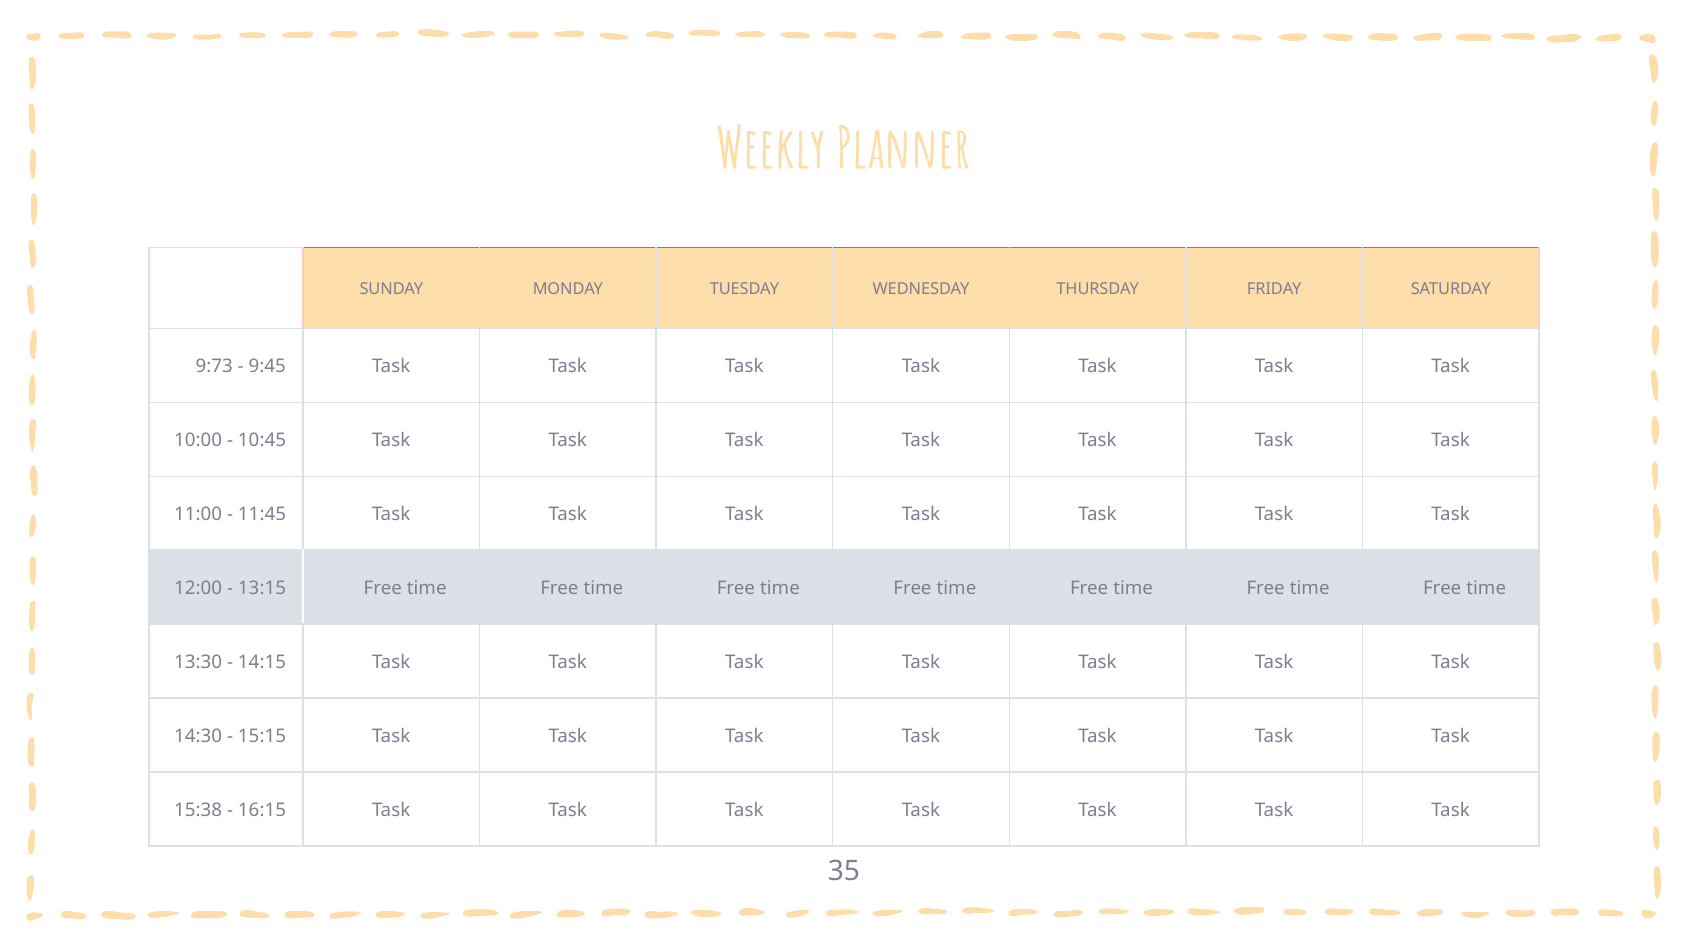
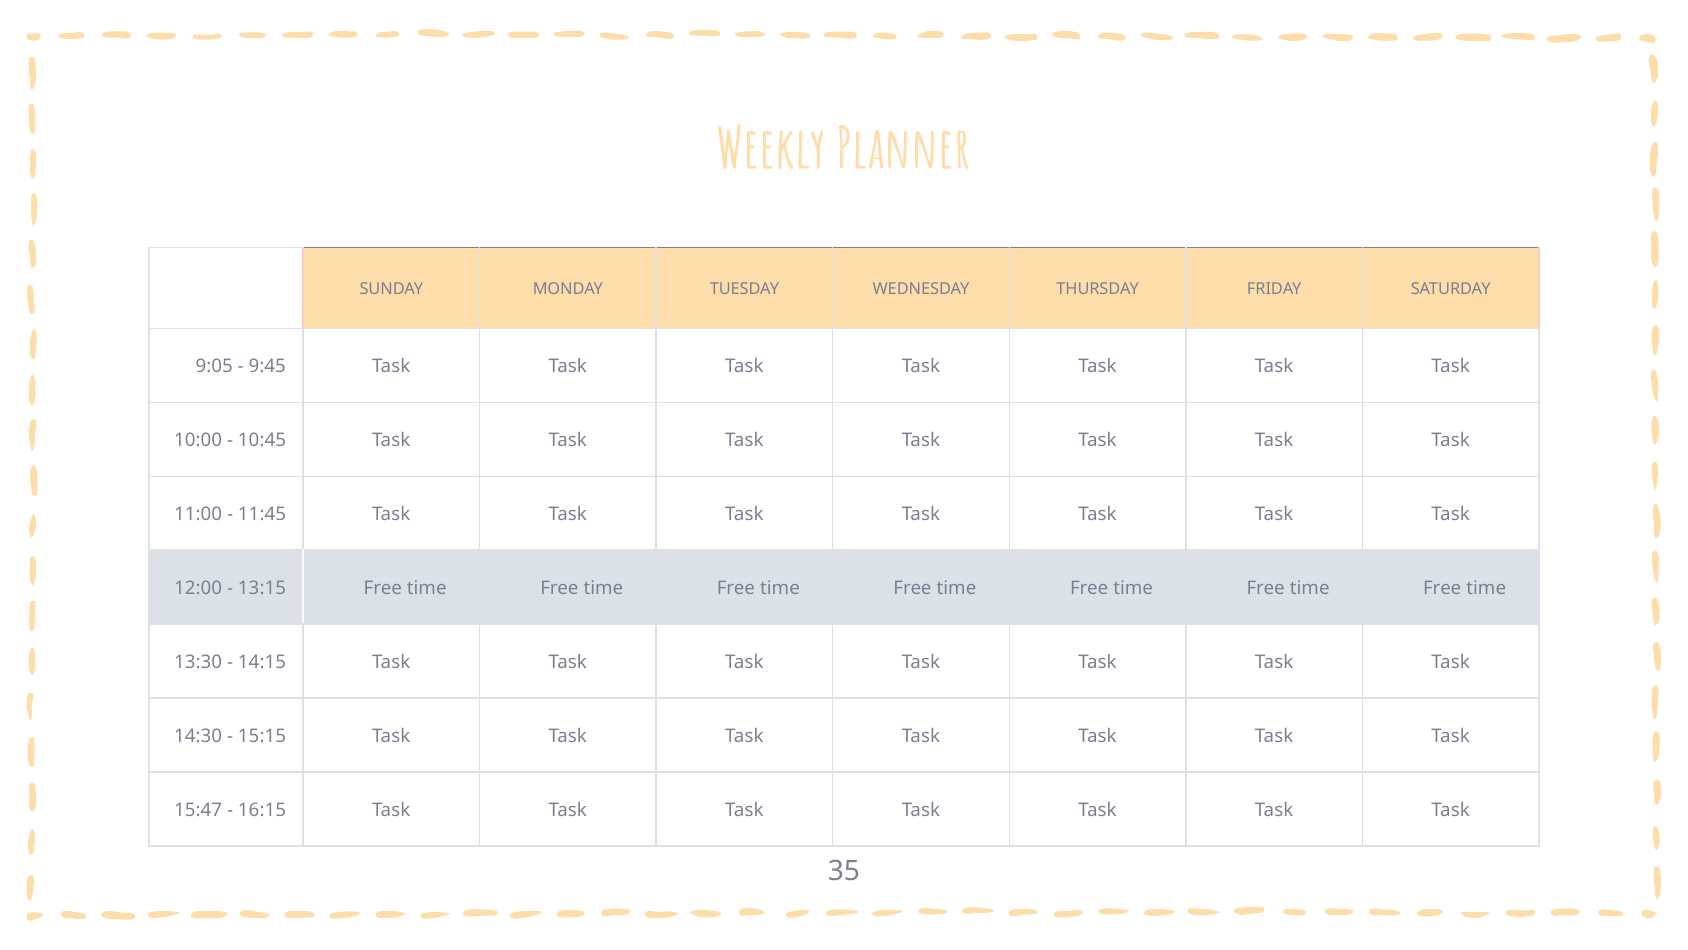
9:73: 9:73 -> 9:05 (214, 366)
15:38: 15:38 -> 15:47 (198, 810)
